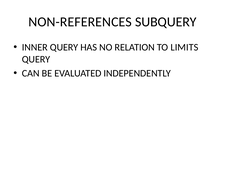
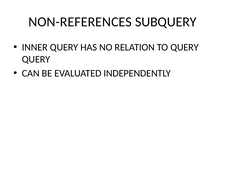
TO LIMITS: LIMITS -> QUERY (184, 47)
